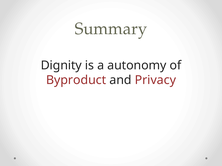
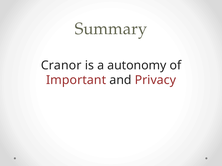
Dignity: Dignity -> Cranor (61, 65)
Byproduct: Byproduct -> Important (76, 80)
